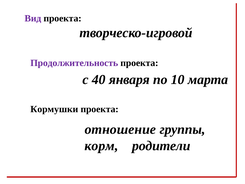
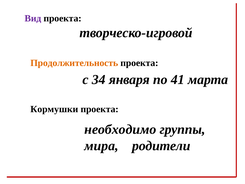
Продолжительность colour: purple -> orange (74, 63)
40: 40 -> 34 (99, 80)
10: 10 -> 41 (178, 80)
отношение: отношение -> необходимо (120, 129)
корм: корм -> мира (101, 146)
